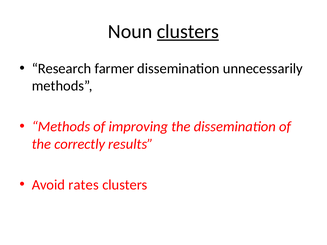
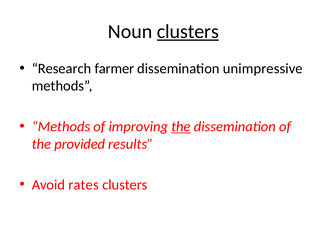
unnecessarily: unnecessarily -> unimpressive (263, 69)
the underline: none -> present (181, 127)
correctly: correctly -> provided (80, 144)
